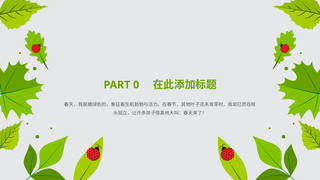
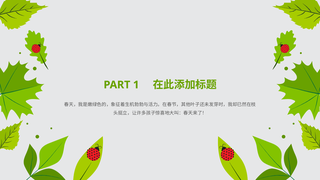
0: 0 -> 1 (136, 85)
